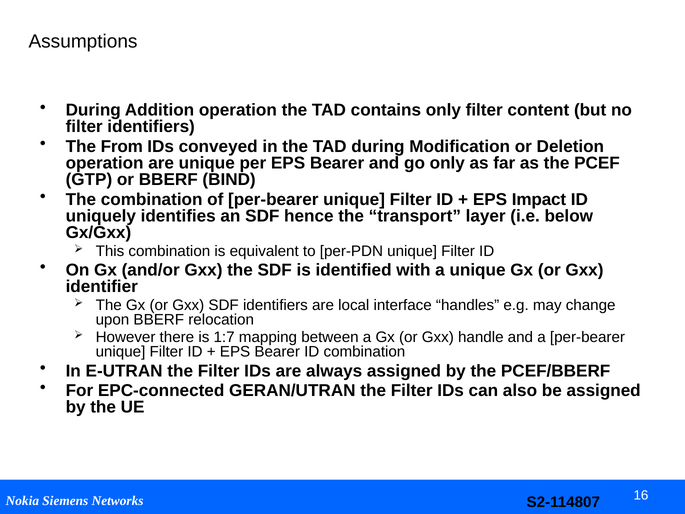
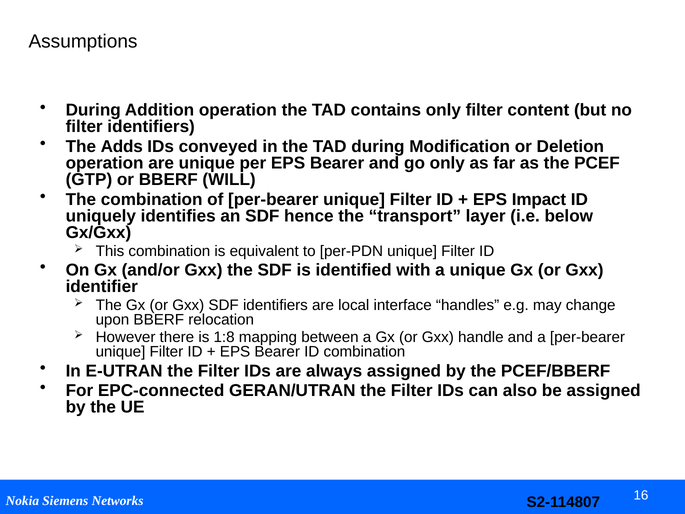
From: From -> Adds (122, 147)
BIND: BIND -> WILL (229, 179)
1:7: 1:7 -> 1:8 (224, 337)
